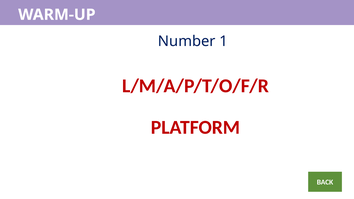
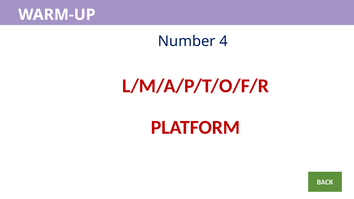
1: 1 -> 4 (224, 41)
